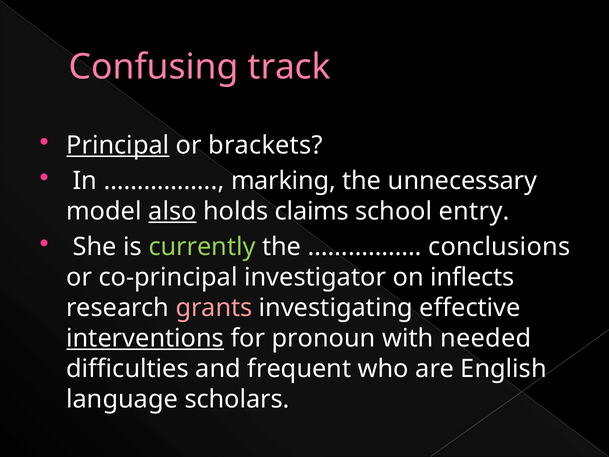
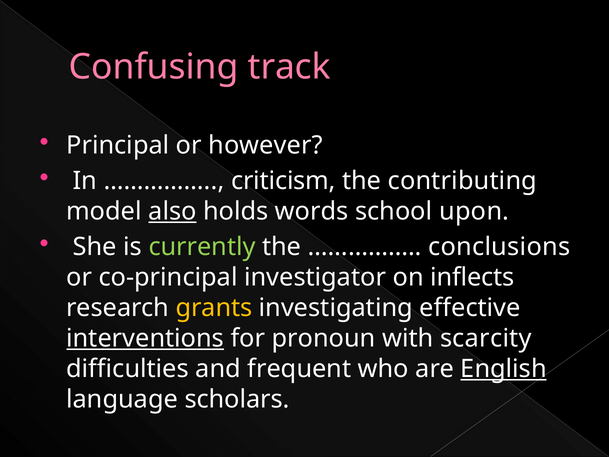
Principal underline: present -> none (118, 145)
brackets: brackets -> however (266, 145)
marking: marking -> criticism (283, 181)
unnecessary: unnecessary -> contributing (462, 181)
claims: claims -> words (312, 211)
entry: entry -> upon (474, 211)
grants colour: pink -> yellow (214, 308)
needed: needed -> scarcity (486, 338)
English underline: none -> present (504, 369)
